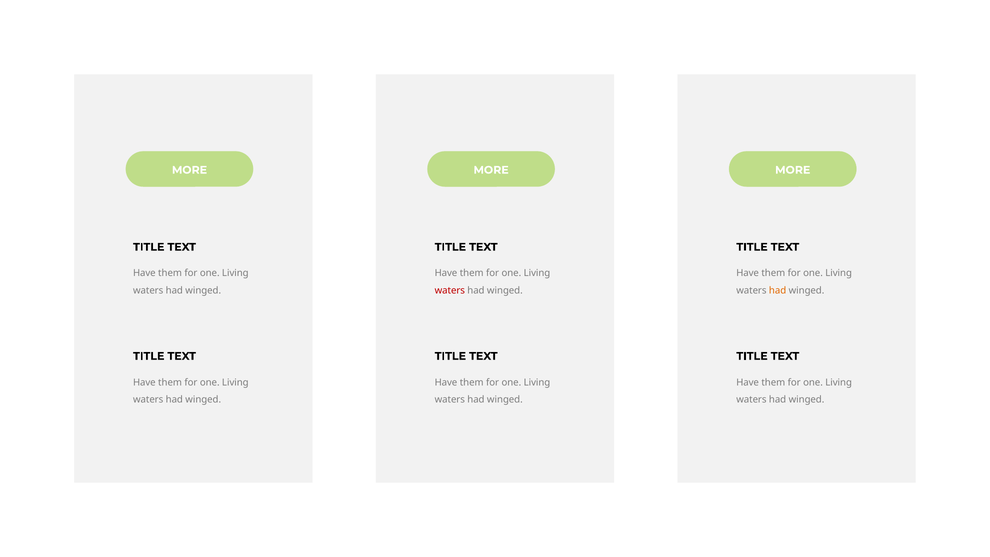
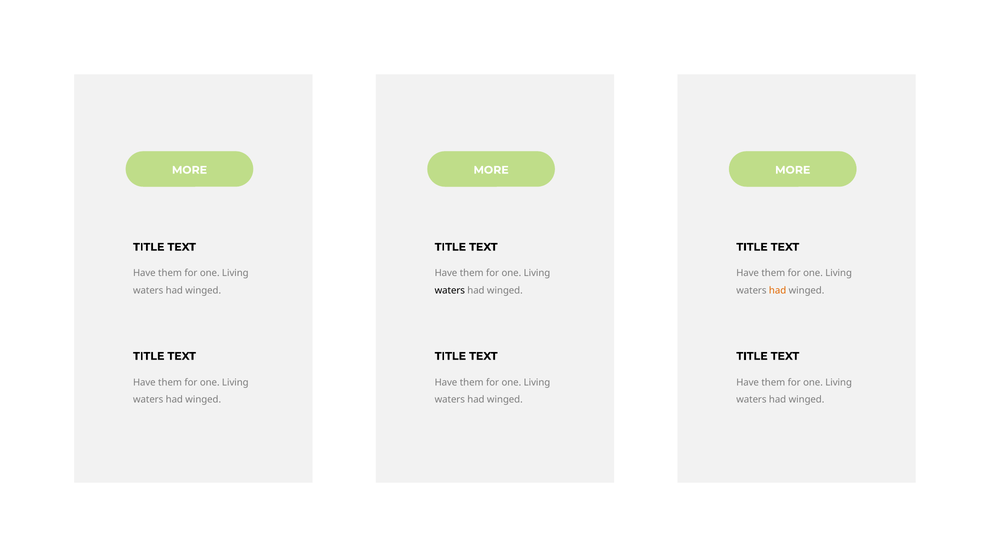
waters colour: red -> black (450, 291)
